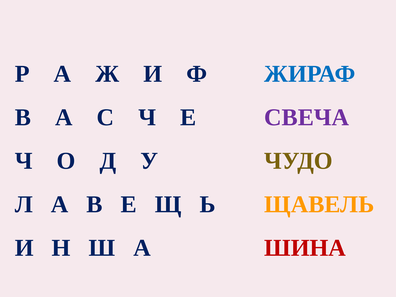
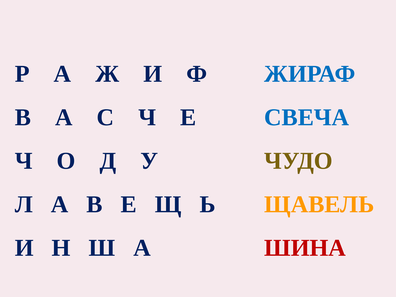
СВЕЧА colour: purple -> blue (307, 117)
